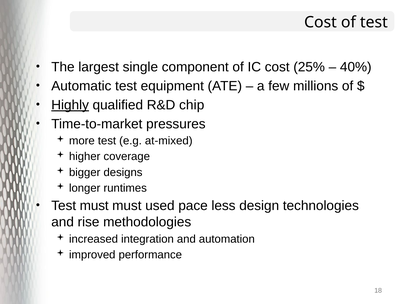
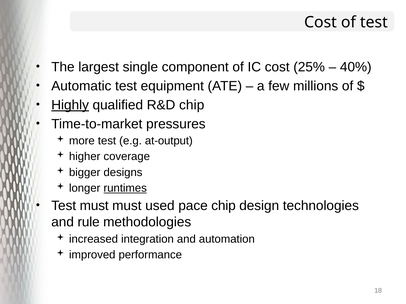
at-mixed: at-mixed -> at-output (169, 141)
runtimes underline: none -> present (125, 188)
pace less: less -> chip (224, 206)
rise: rise -> rule (89, 222)
